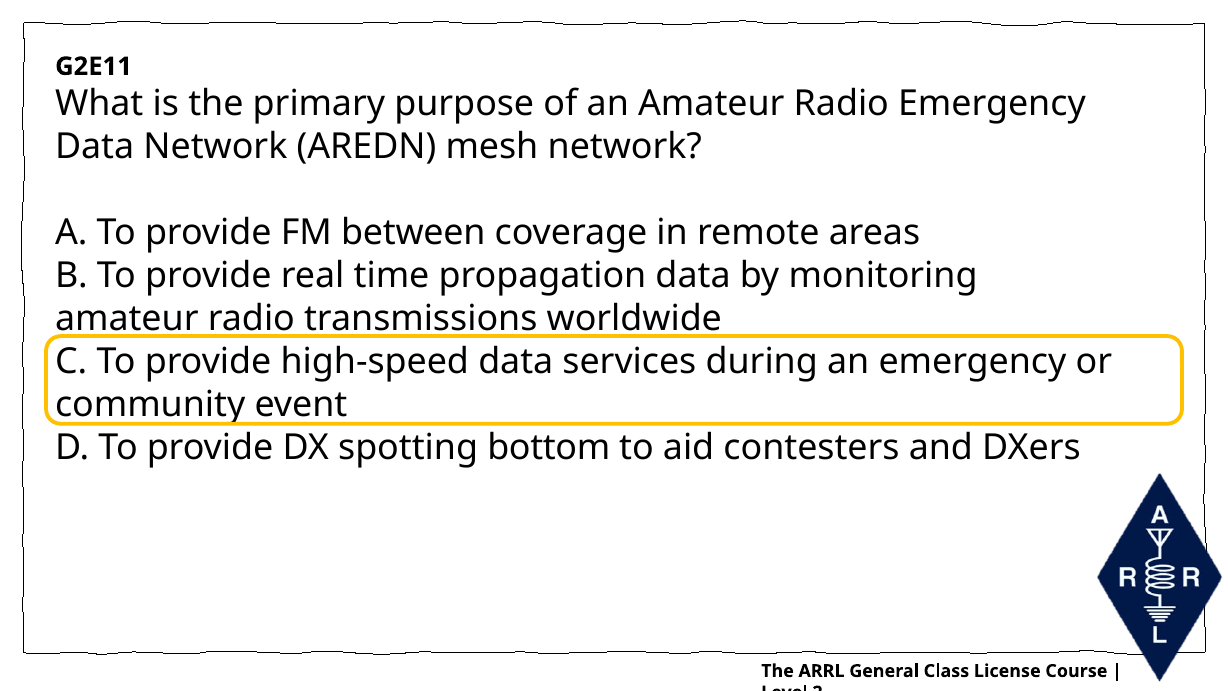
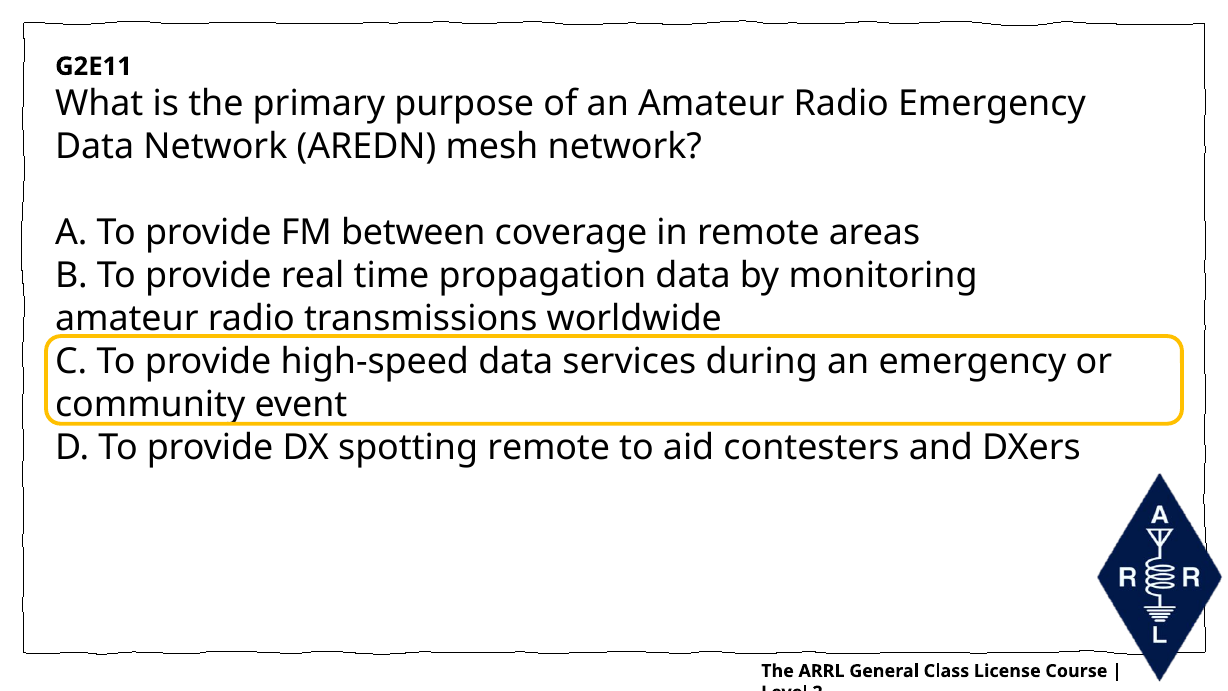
spotting bottom: bottom -> remote (549, 448)
